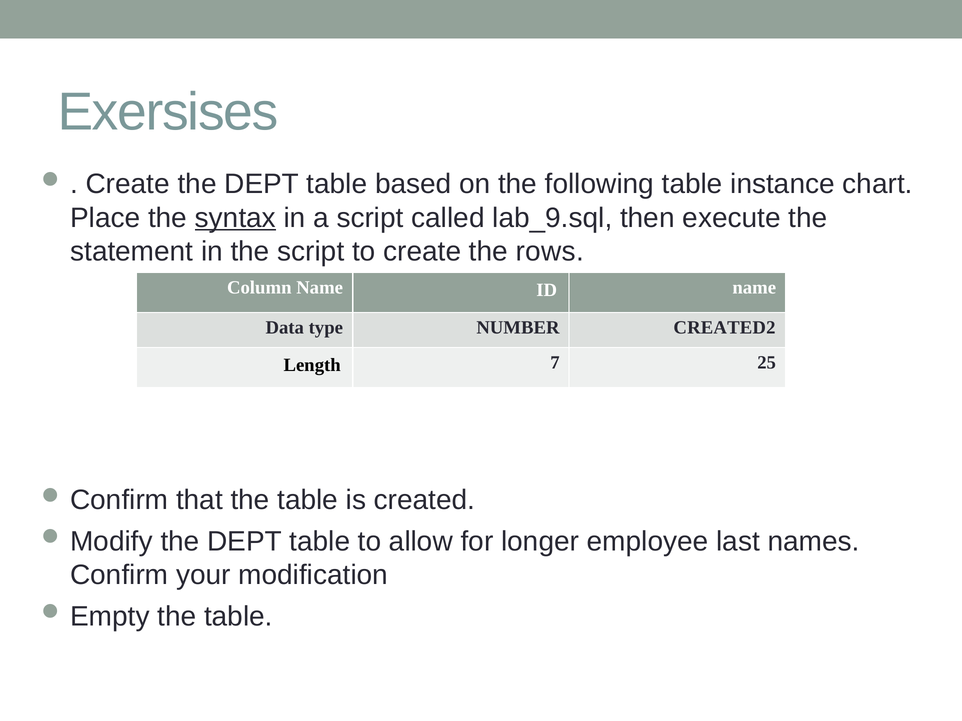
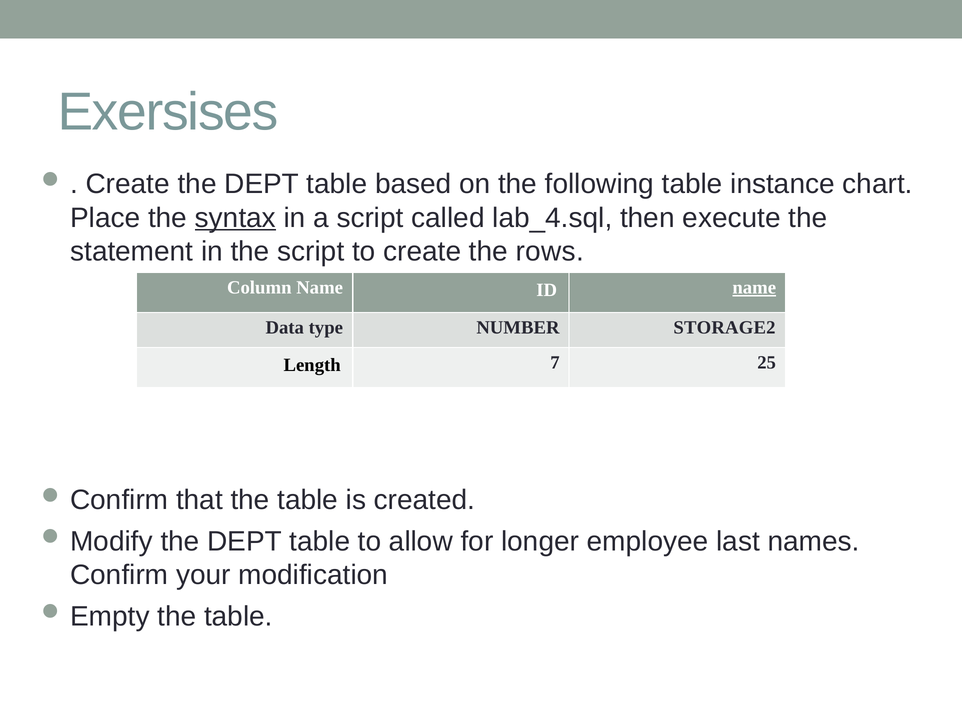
lab_9.sql: lab_9.sql -> lab_4.sql (552, 218)
name underline: none -> present (754, 288)
CREATED2: CREATED2 -> STORAGE2 (724, 328)
